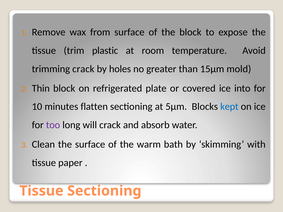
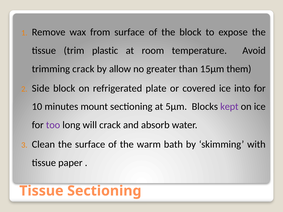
holes: holes -> allow (120, 69)
mold: mold -> them (239, 69)
Thin: Thin -> Side (41, 88)
flatten: flatten -> mount (94, 107)
kept colour: blue -> purple (229, 107)
